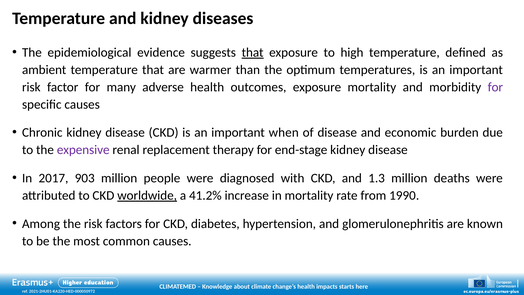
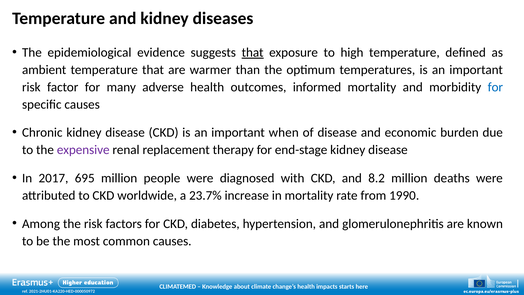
outcomes exposure: exposure -> informed (317, 87)
for colour: purple -> blue (495, 87)
903: 903 -> 695 (85, 178)
1.3: 1.3 -> 8.2 (377, 178)
worldwide underline: present -> none (147, 195)
41.2%: 41.2% -> 23.7% (205, 195)
